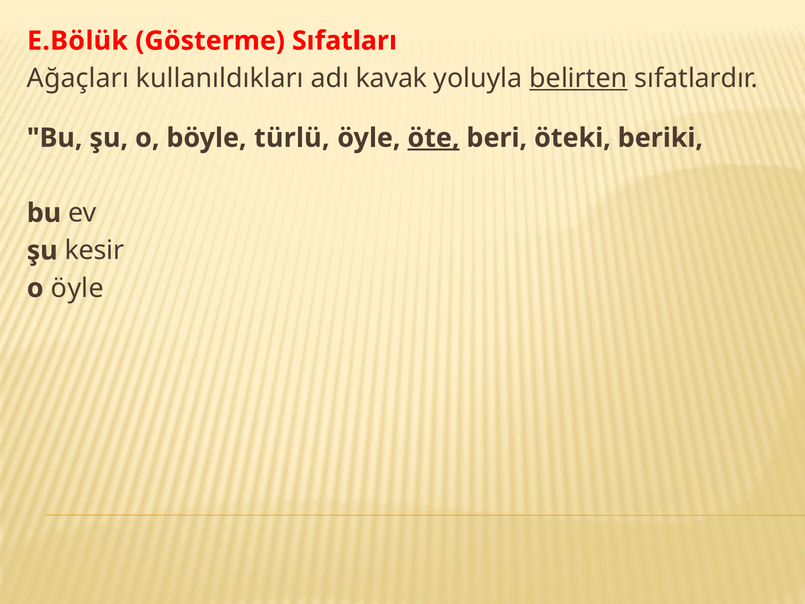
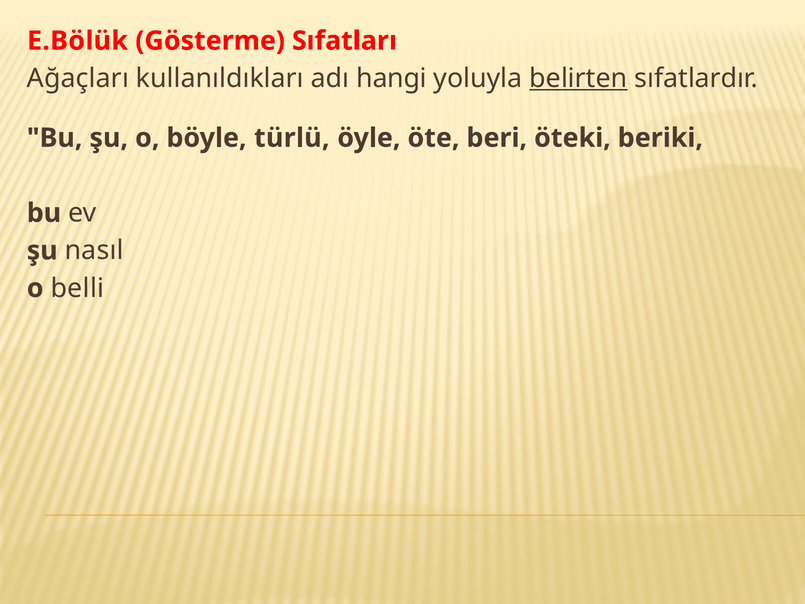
kavak: kavak -> hangi (391, 78)
öte underline: present -> none (434, 138)
kesir: kesir -> nasıl (94, 251)
o öyle: öyle -> belli (77, 288)
